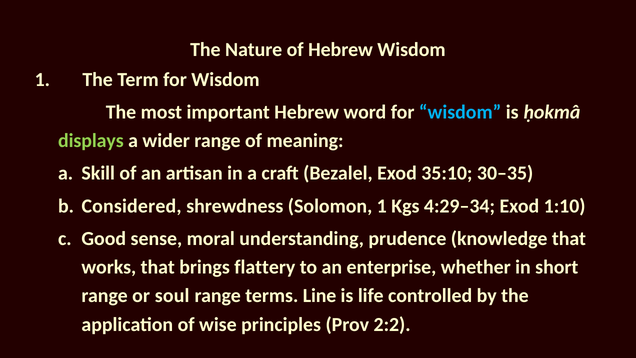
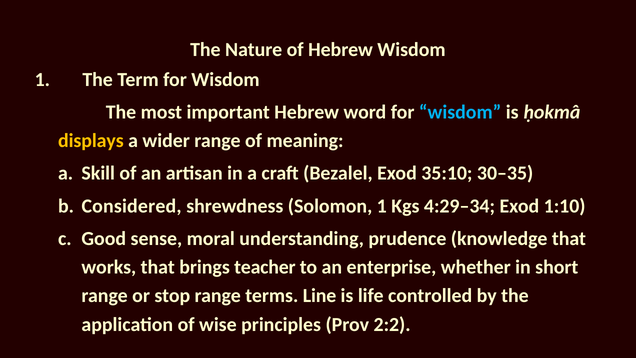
displays colour: light green -> yellow (91, 141)
flattery: flattery -> teacher (265, 267)
soul: soul -> stop (172, 296)
